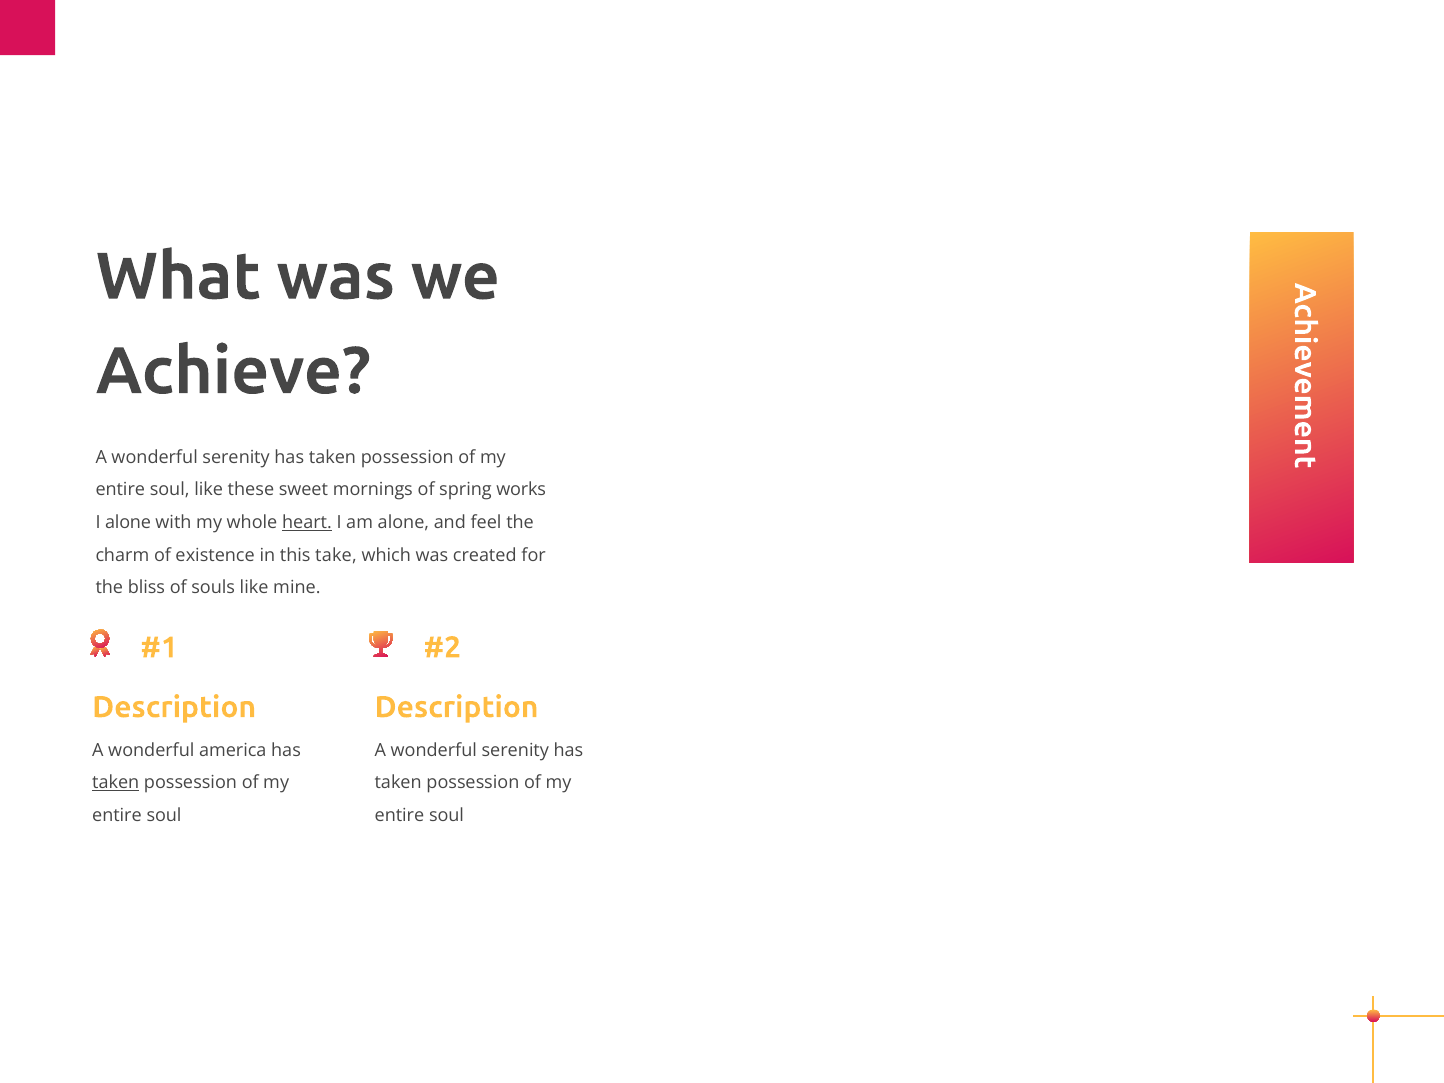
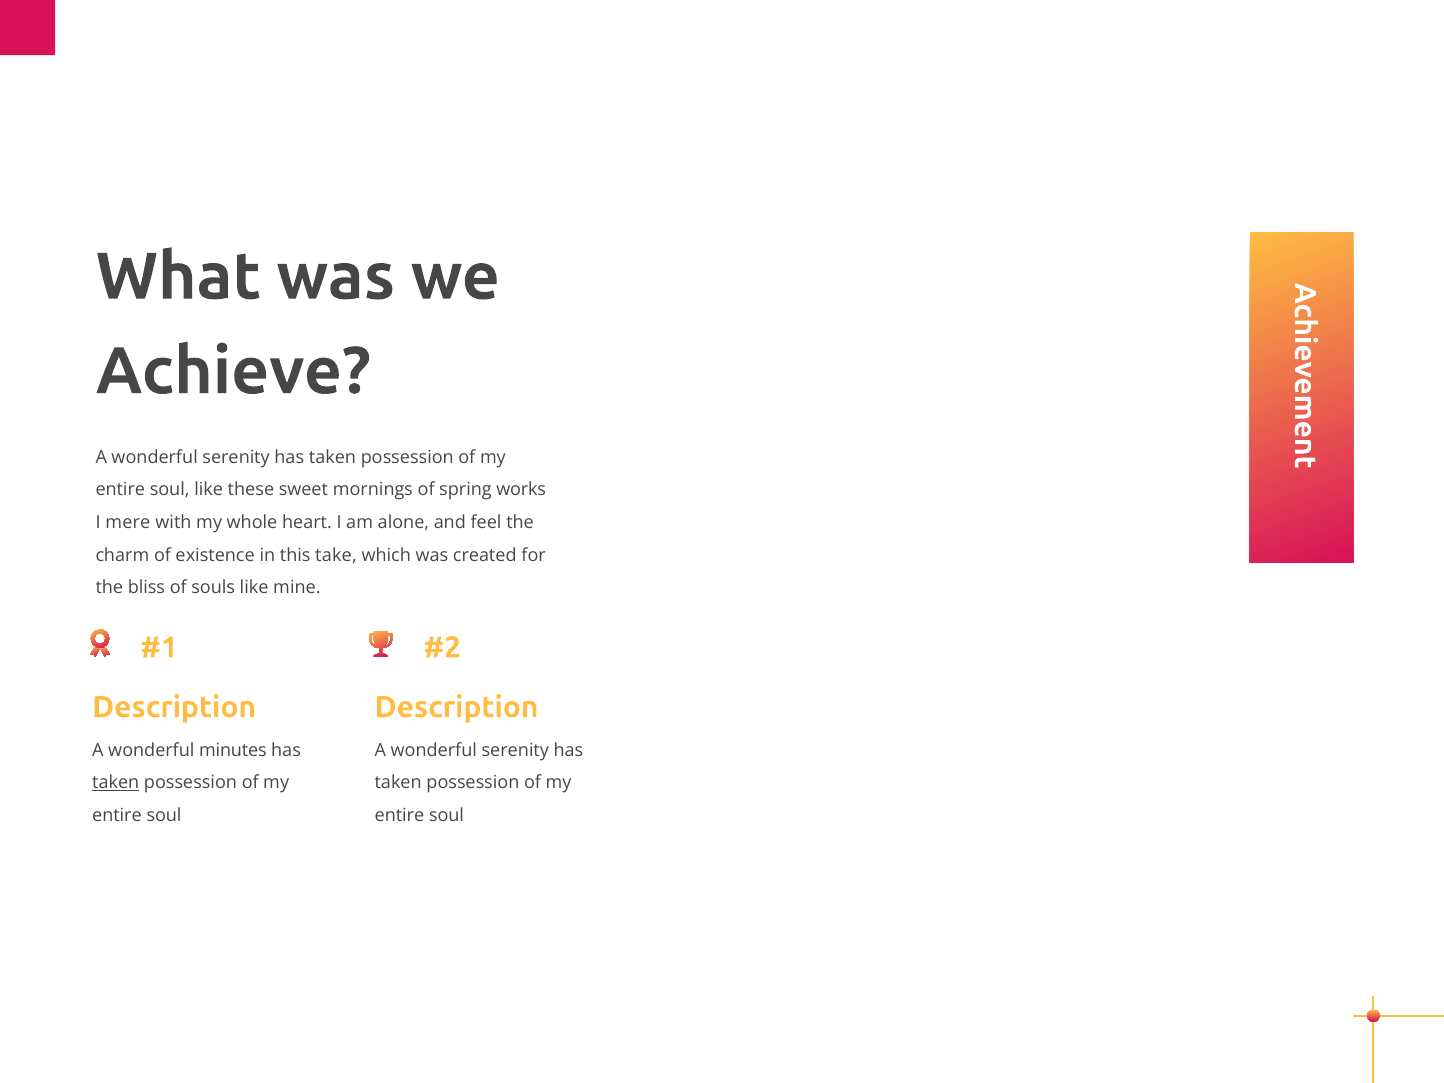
I alone: alone -> mere (128, 523)
heart underline: present -> none (307, 523)
america: america -> minutes (233, 750)
